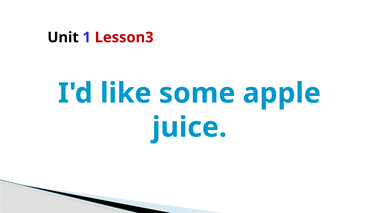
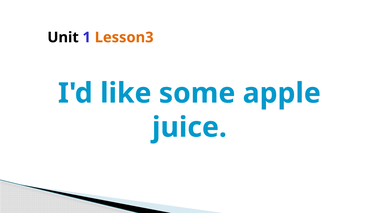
Lesson3 colour: red -> orange (124, 37)
